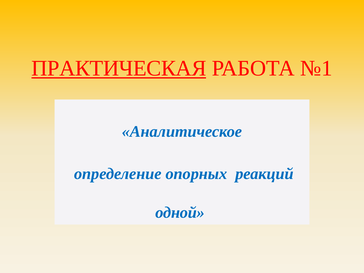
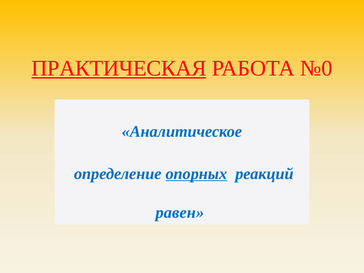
№1: №1 -> №0 (316, 68)
опорных underline: none -> present (196, 174)
одной: одной -> равен (180, 213)
